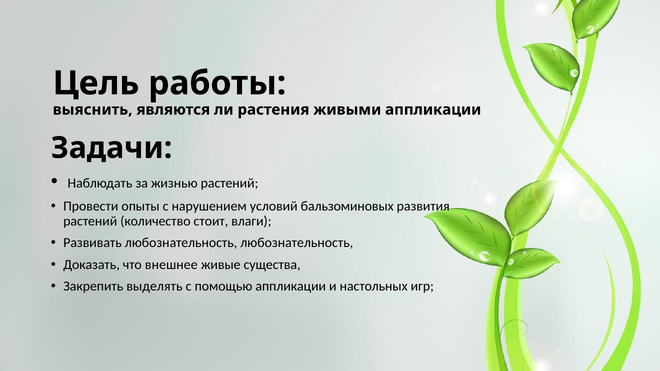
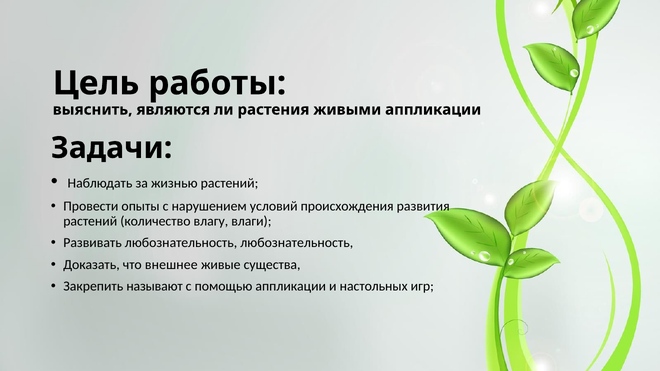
бальзоминовых: бальзоминовых -> происхождения (347, 206)
стоит: стоит -> влагу (211, 221)
выделять: выделять -> называют (155, 286)
